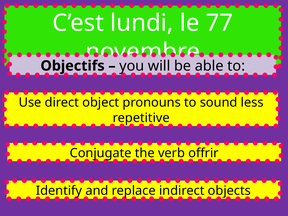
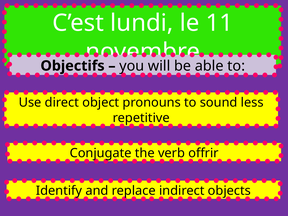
77: 77 -> 11 (219, 23)
